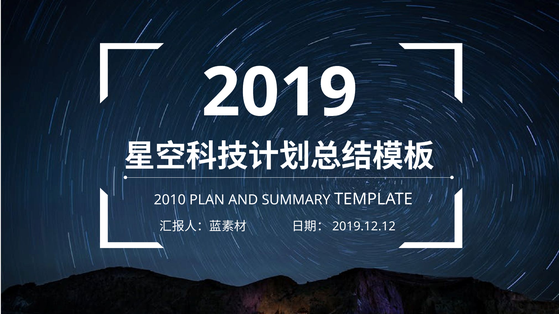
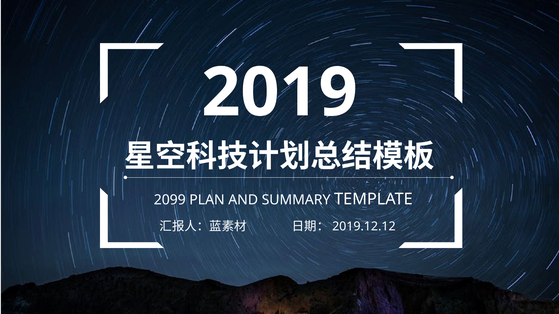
2010: 2010 -> 2099 (170, 200)
